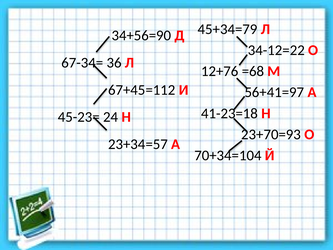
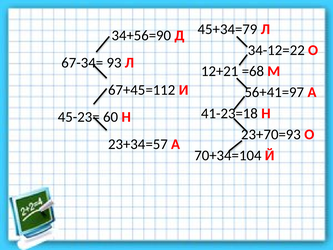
36: 36 -> 93 (114, 63)
12+76: 12+76 -> 12+21 (220, 71)
24: 24 -> 60 (111, 117)
